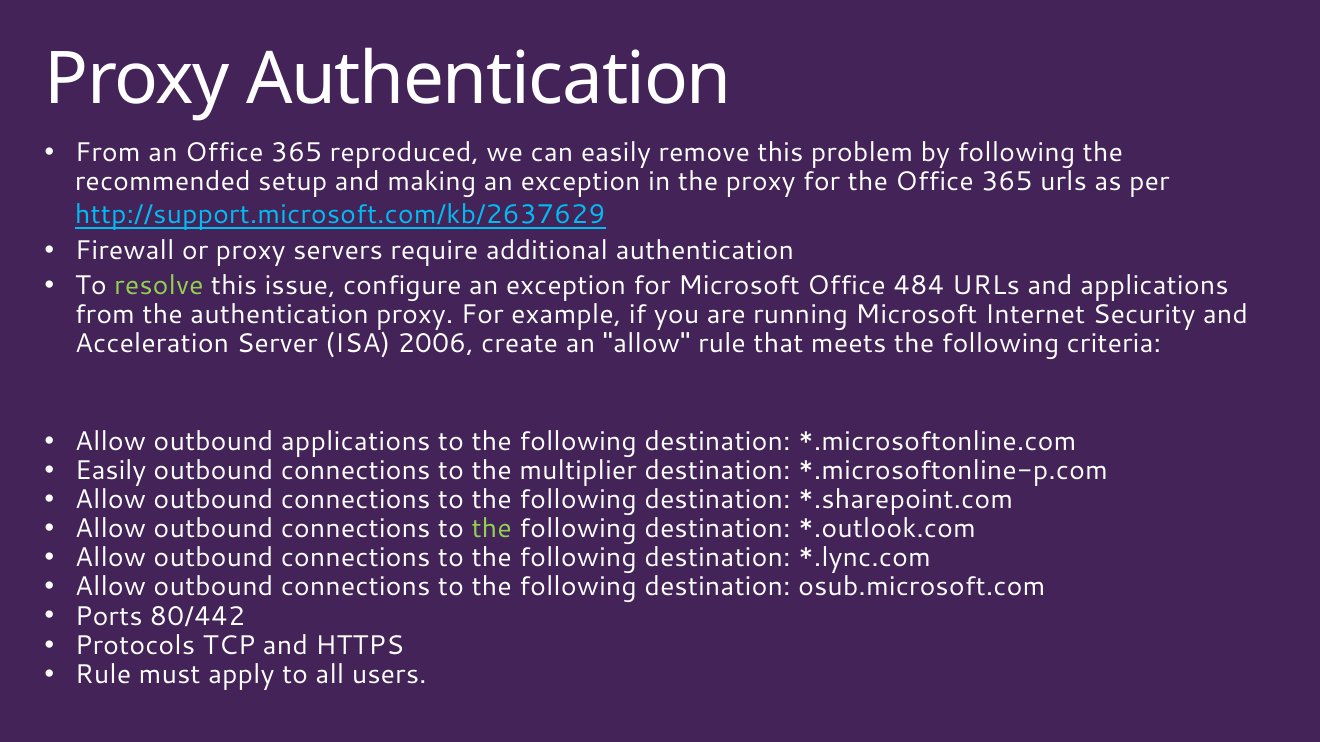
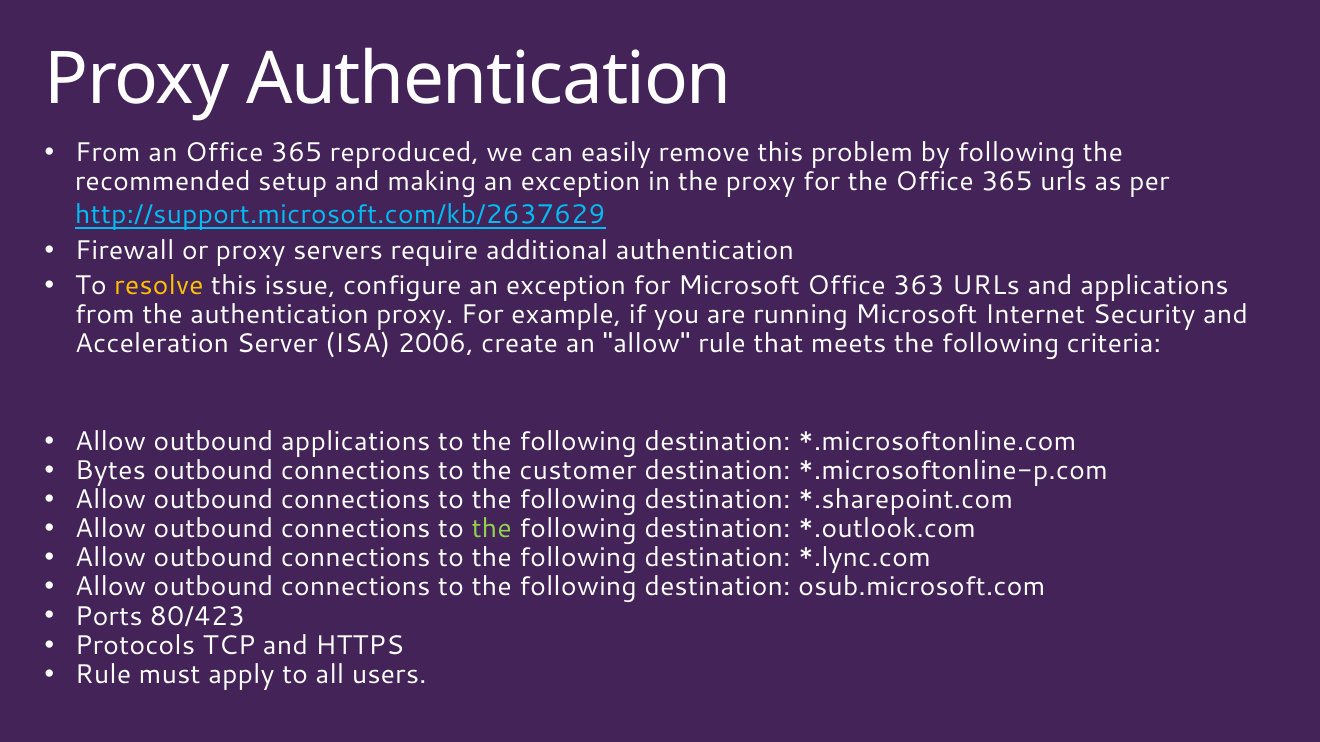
resolve colour: light green -> yellow (159, 285)
484: 484 -> 363 (919, 285)
Easily: Easily -> Bytes (111, 471)
multiplier: multiplier -> customer (578, 471)
80/442: 80/442 -> 80/423 (198, 617)
